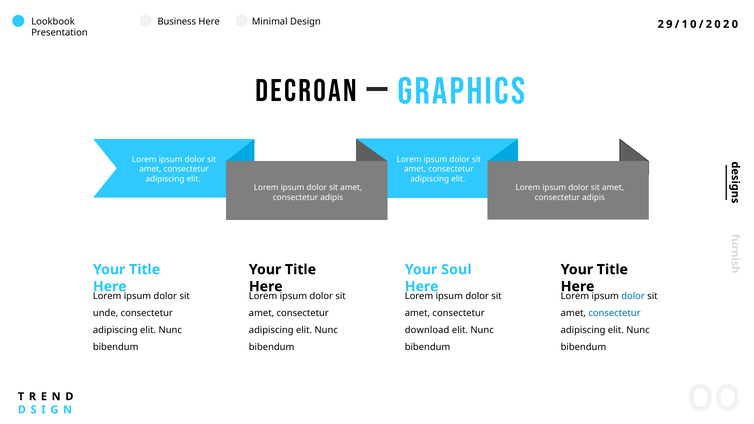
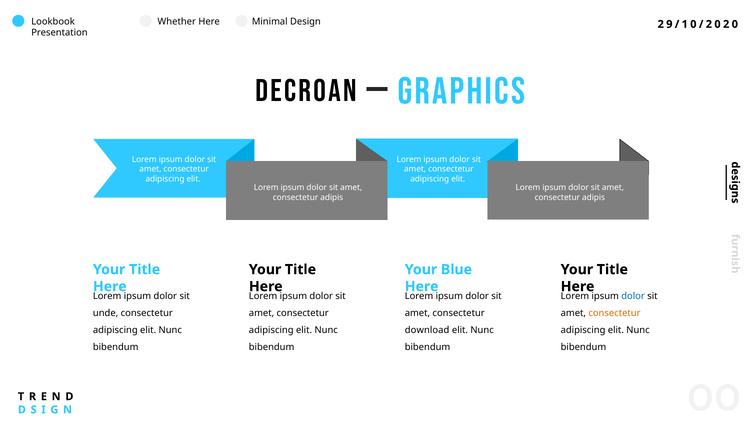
Business: Business -> Whether (177, 21)
Soul: Soul -> Blue (456, 270)
consectetur colour: blue -> orange (614, 313)
